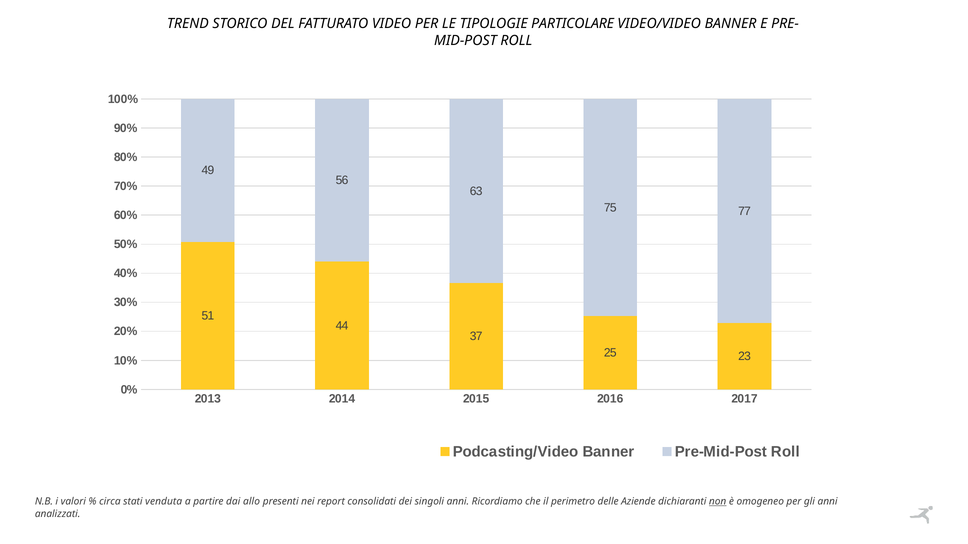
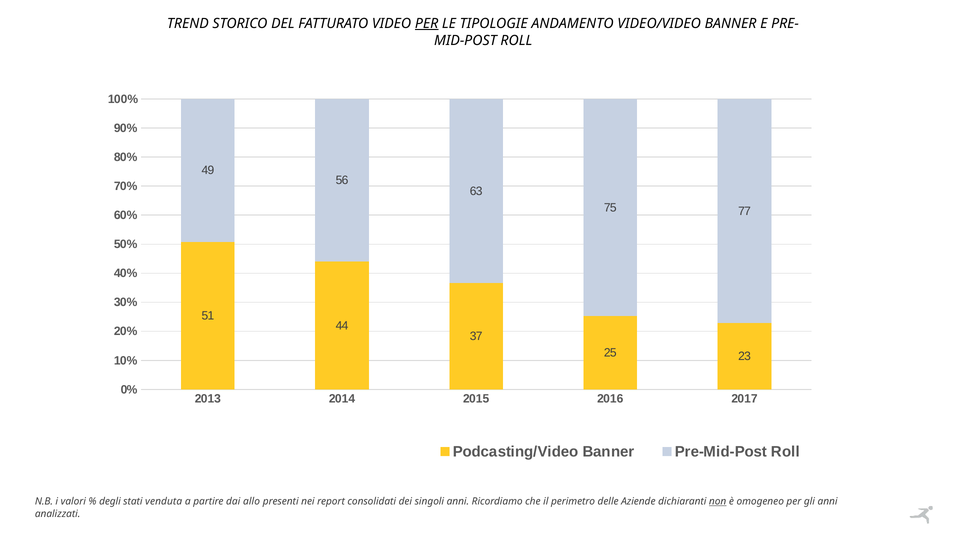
PER underline: none -> present (427, 24)
PARTICOLARE: PARTICOLARE -> ANDAMENTO (573, 24)
circa: circa -> degli (110, 502)
